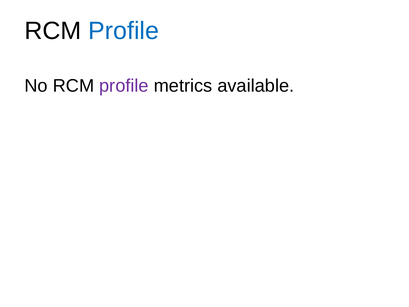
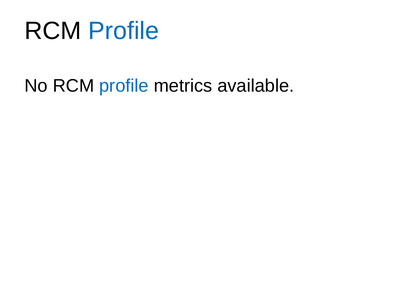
profile colour: purple -> blue (124, 86)
